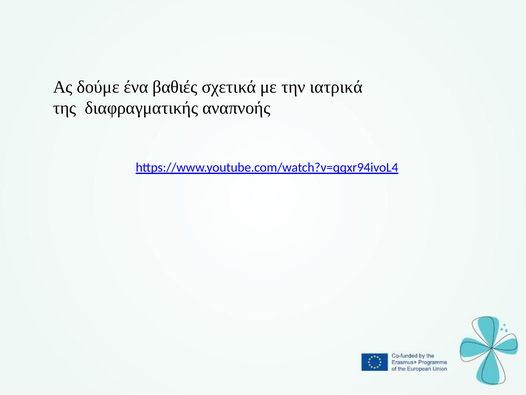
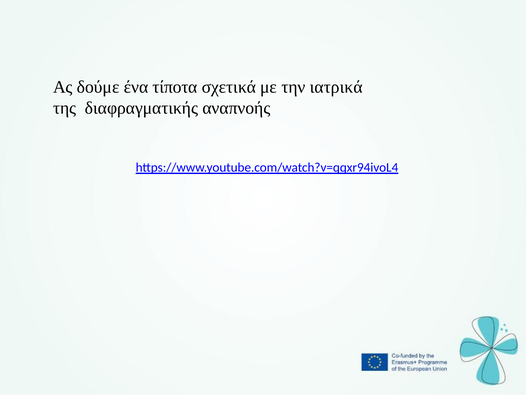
βαθιές: βαθιές -> τίποτα (175, 87)
